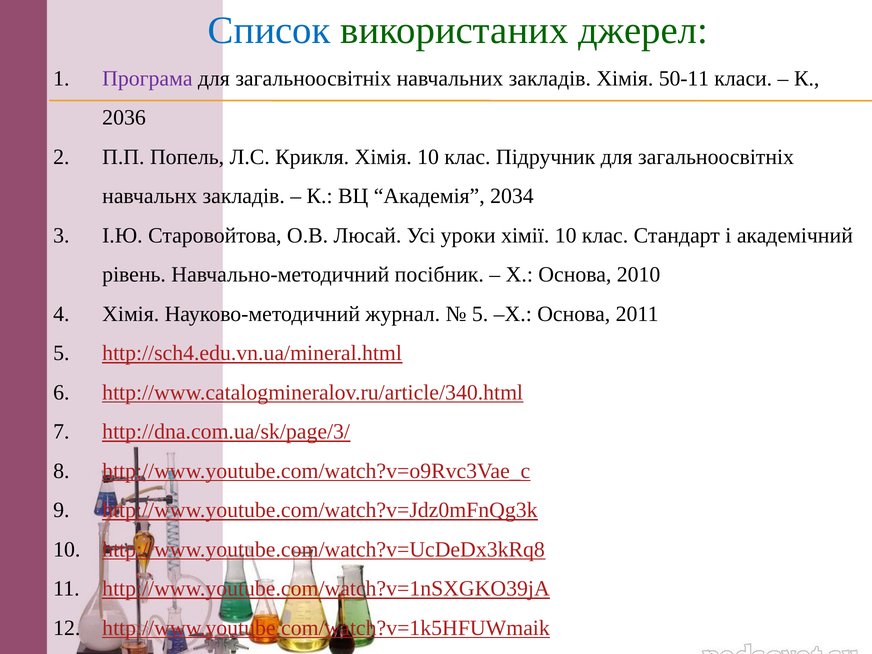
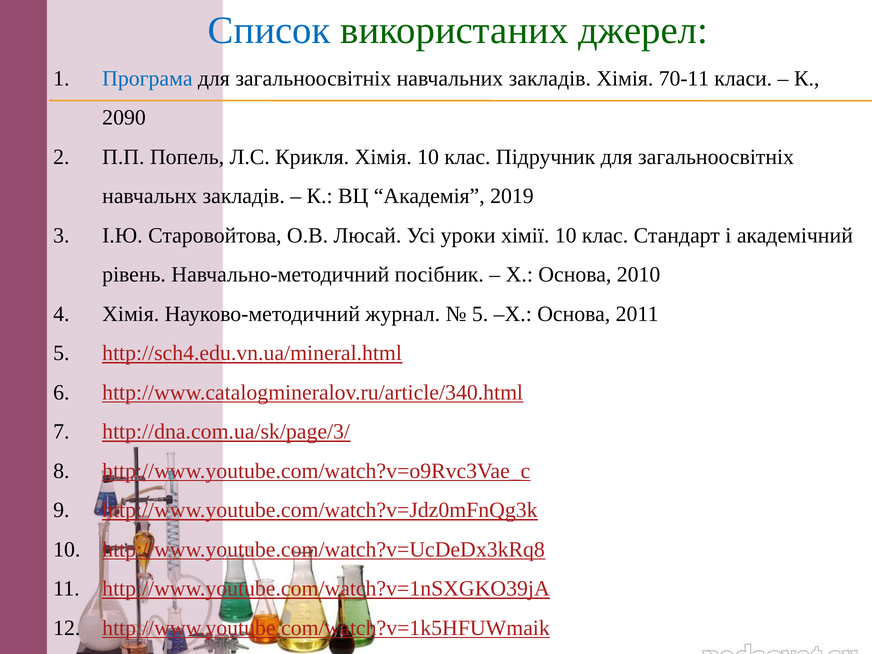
Програма colour: purple -> blue (147, 78)
50-11: 50-11 -> 70-11 (684, 78)
2036: 2036 -> 2090 (124, 118)
2034: 2034 -> 2019 (512, 196)
